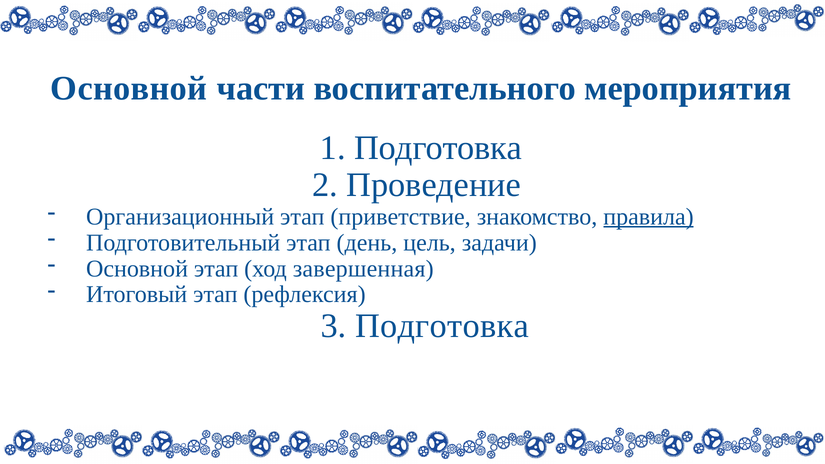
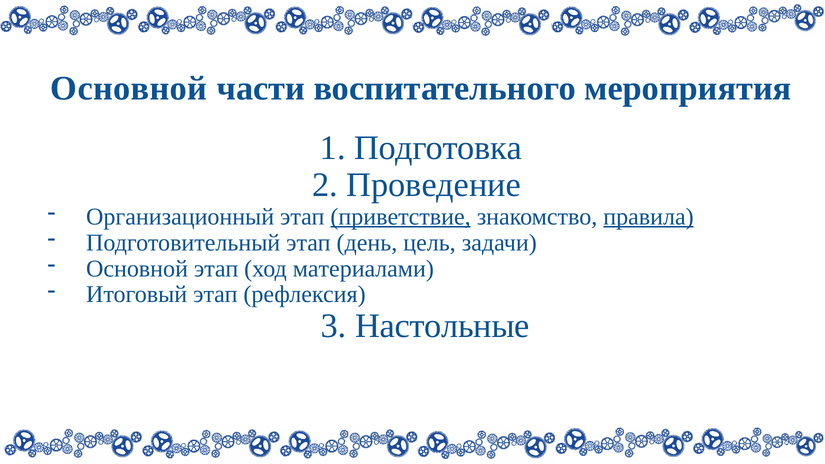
приветствие underline: none -> present (401, 217)
завершенная: завершенная -> материалами (363, 269)
3 Подготовка: Подготовка -> Настольные (442, 326)
